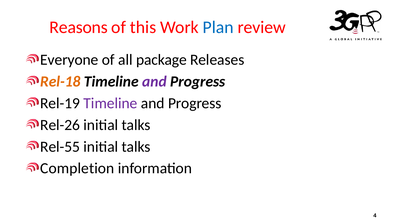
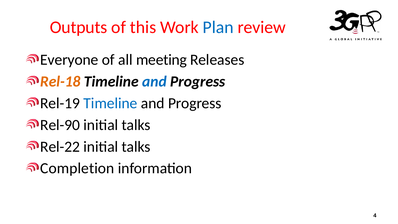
Reasons: Reasons -> Outputs (79, 27)
package: package -> meeting (162, 60)
and colour: purple -> blue (154, 82)
Timeline colour: purple -> blue (110, 103)
Rel-26: Rel-26 -> Rel-90 (60, 125)
Rel-55: Rel-55 -> Rel-22 (60, 147)
